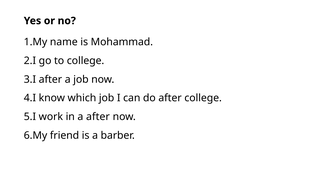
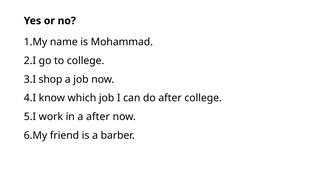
after: after -> shop (50, 79)
